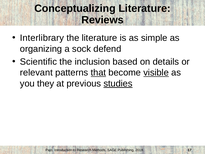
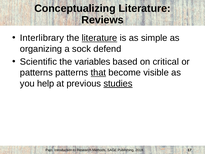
literature underline: none -> present (100, 38)
inclusion: inclusion -> variables (92, 62)
details: details -> critical (166, 62)
relevant: relevant -> patterns (36, 73)
visible underline: present -> none (156, 73)
they: they -> help (46, 83)
